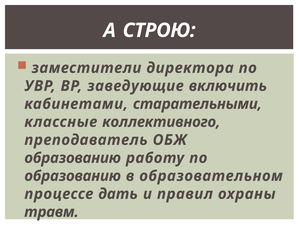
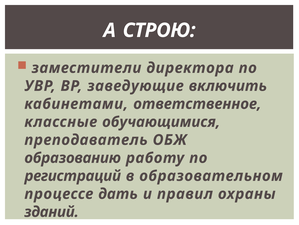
старательными: старательными -> ответственное (197, 104)
коллективного: коллективного -> обучающимися (161, 122)
образованию: образованию -> регистраций (73, 175)
травм: травм -> зданий (51, 211)
